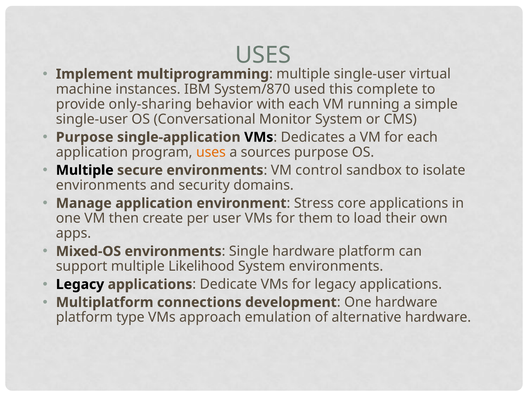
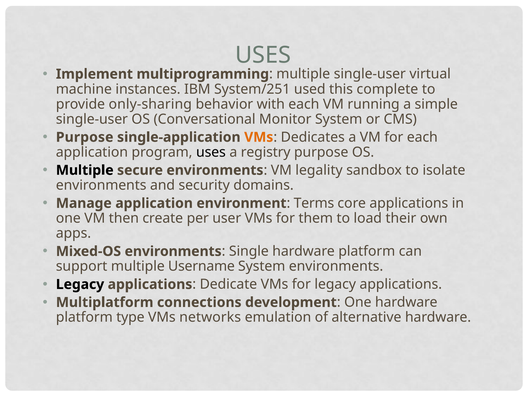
System/870: System/870 -> System/251 (252, 89)
VMs colour: black -> orange (259, 137)
uses colour: orange -> black (211, 152)
sources: sources -> registry (266, 152)
control: control -> legality (319, 170)
Stress: Stress -> Terms (314, 203)
Likelihood: Likelihood -> Username (201, 266)
approach: approach -> networks (210, 317)
